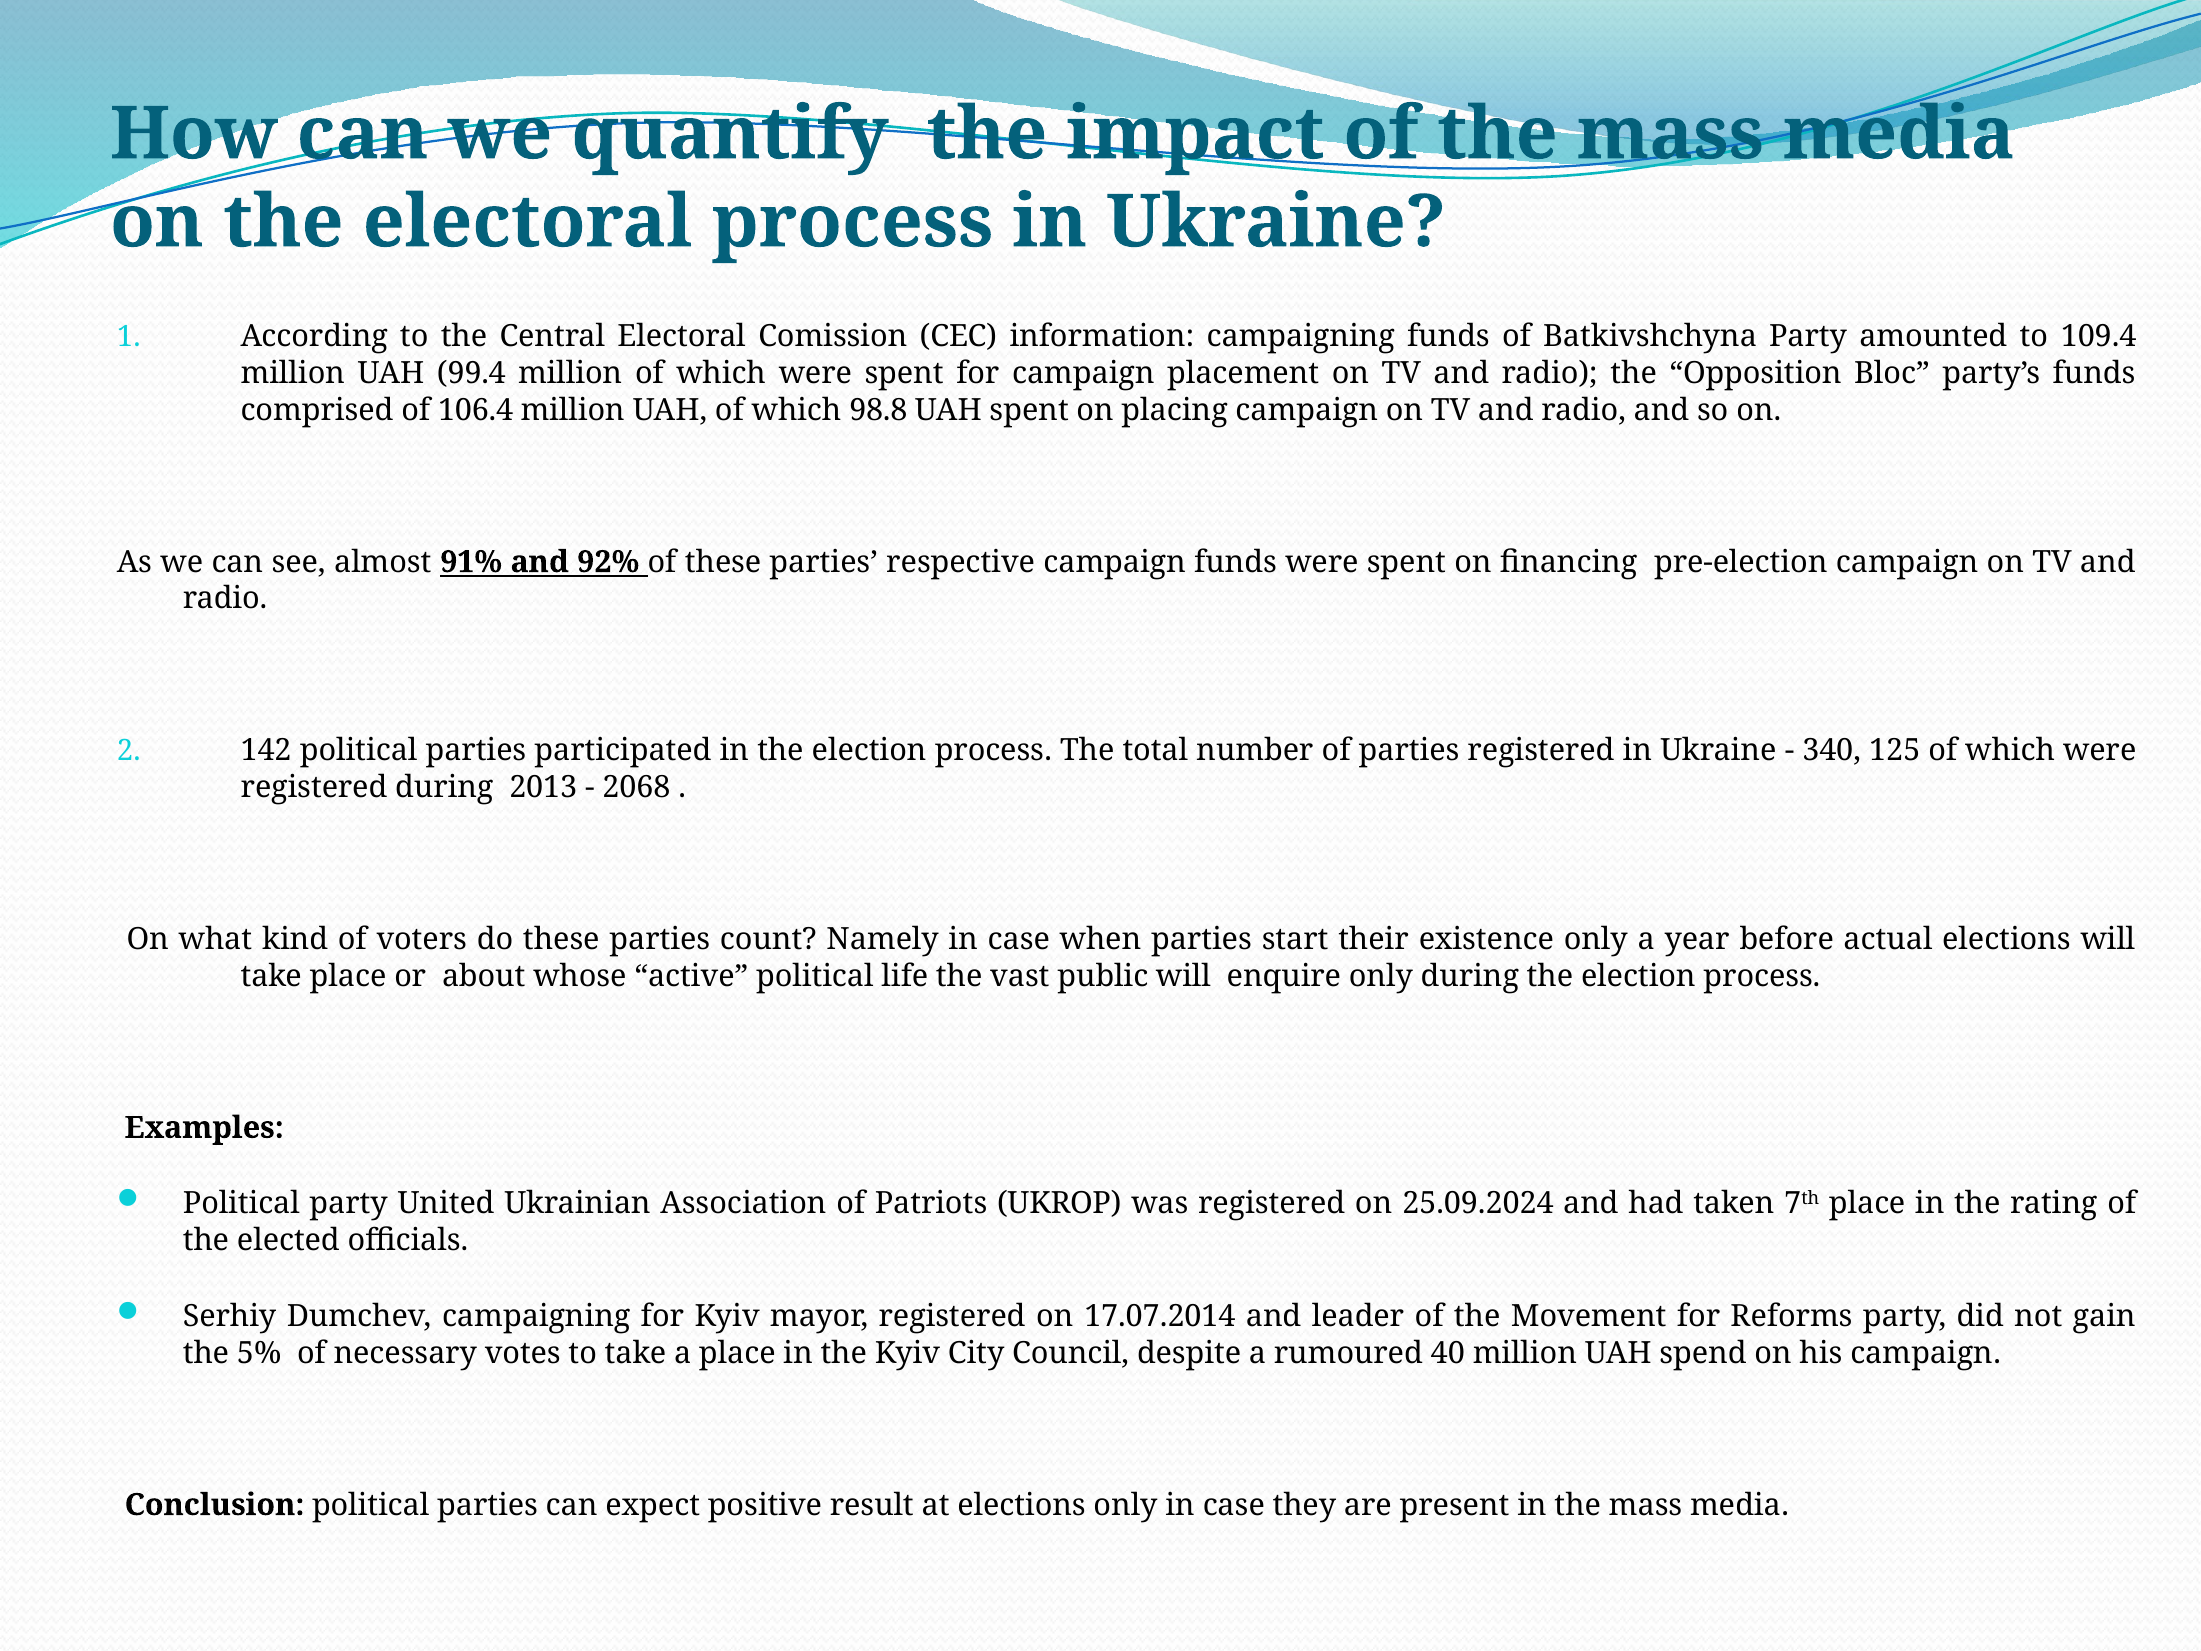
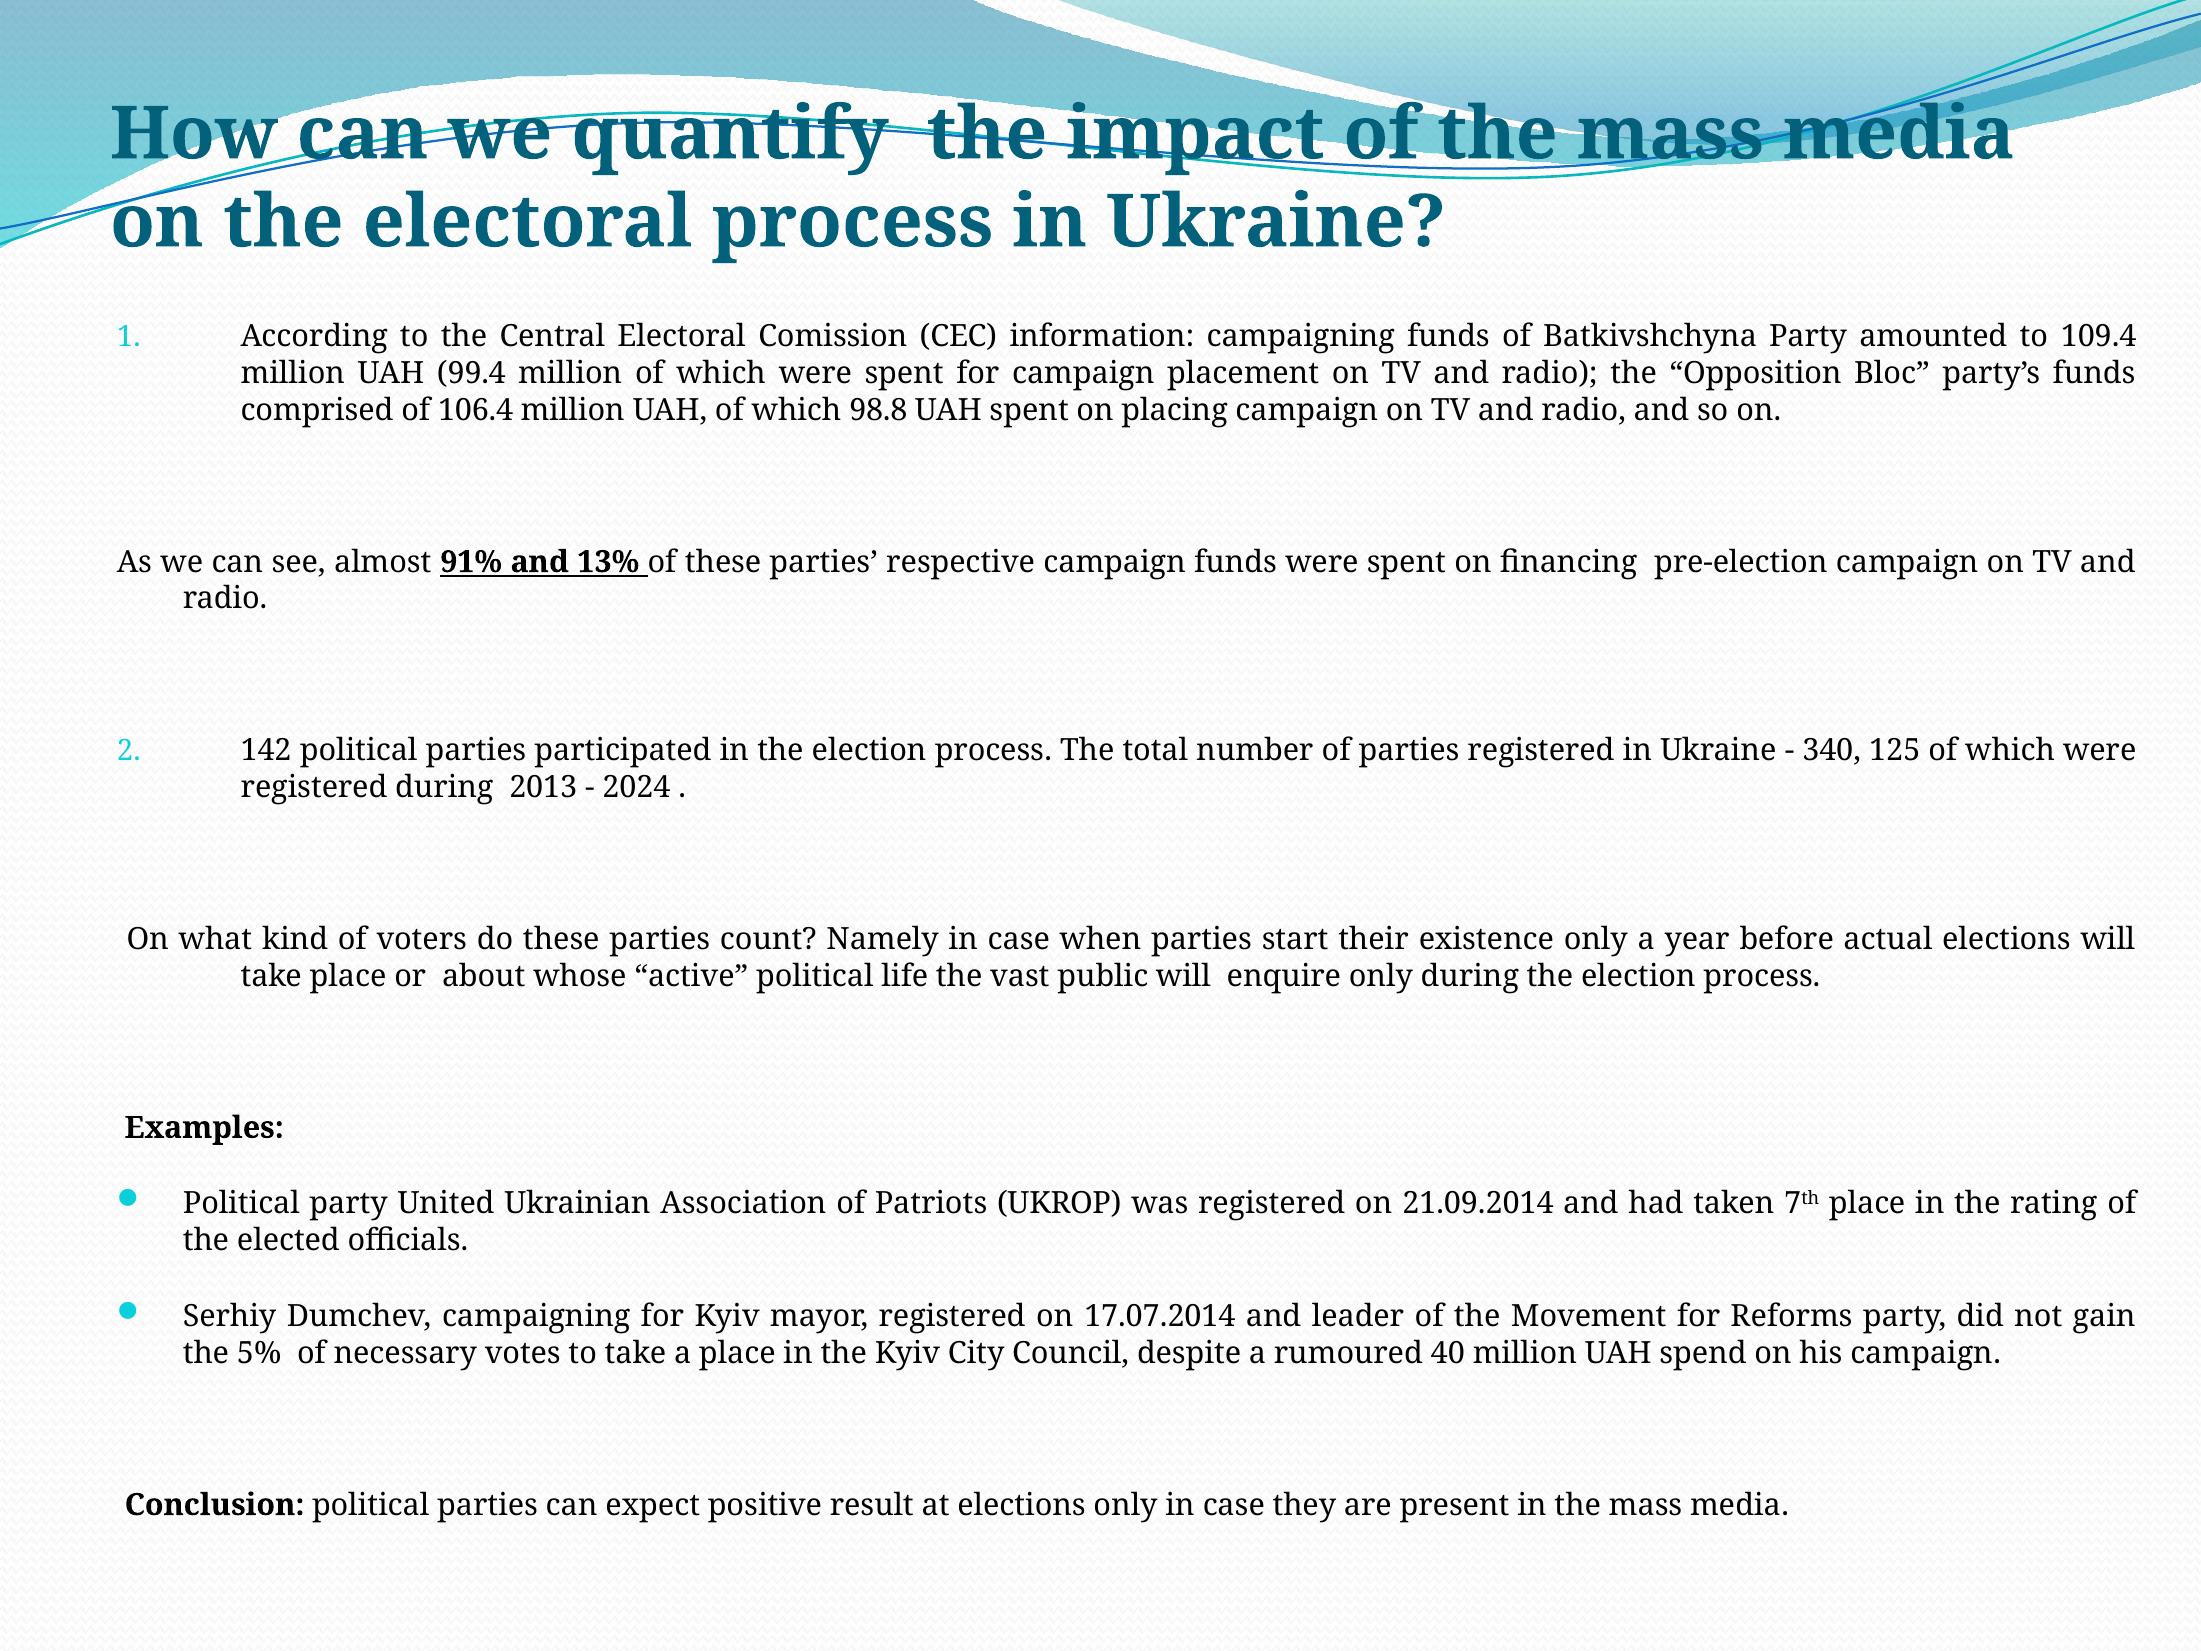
92%: 92% -> 13% (608, 562)
2068: 2068 -> 2024 (636, 787)
25.09.2024: 25.09.2024 -> 21.09.2014 (1478, 1203)
